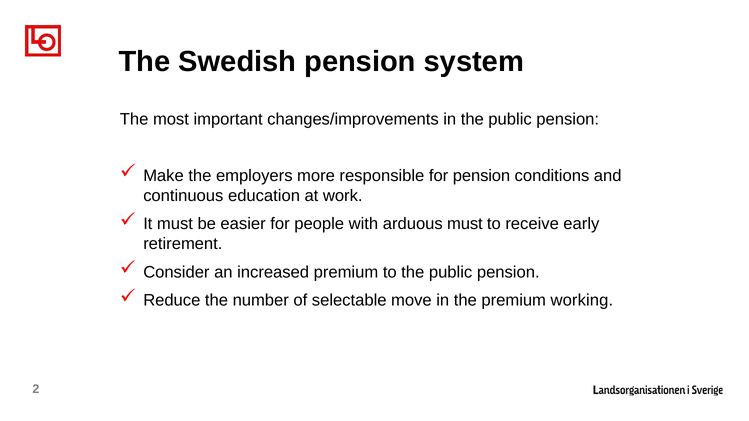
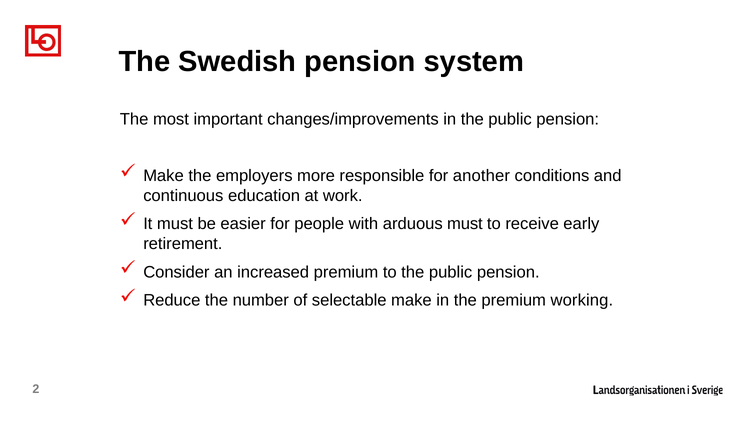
for pension: pension -> another (481, 176)
selectable move: move -> make (411, 301)
